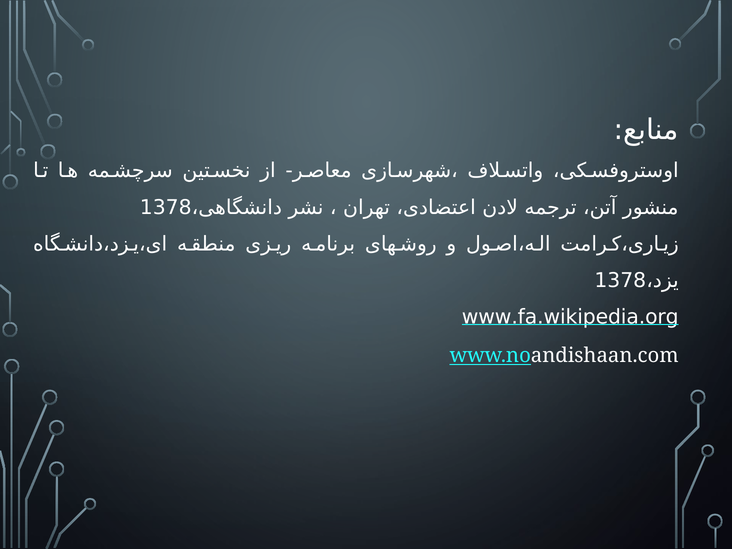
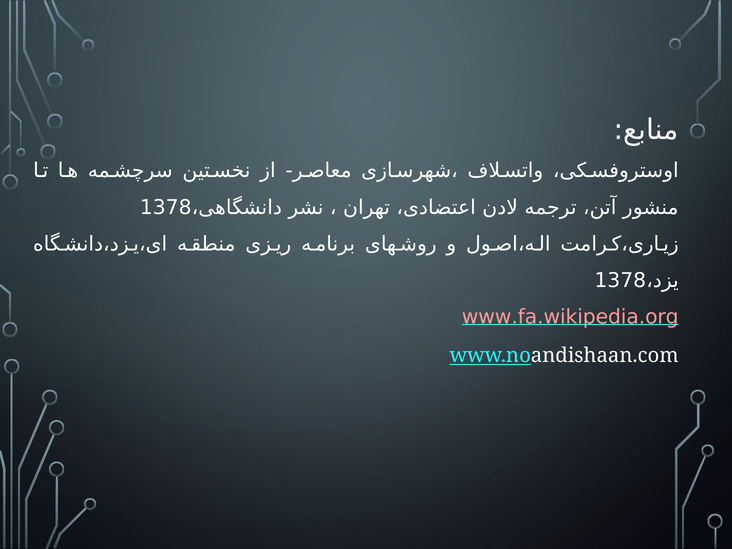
www.fa.wikipedia.org colour: white -> pink (570, 317)
